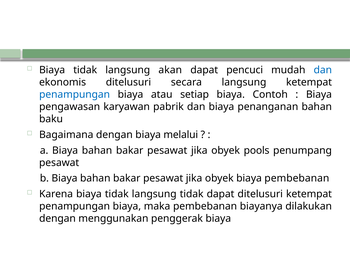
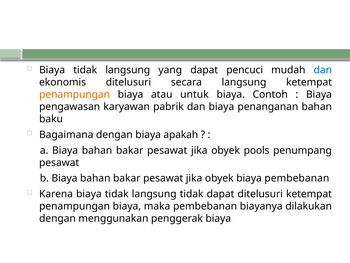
akan: akan -> yang (170, 70)
penampungan colour: blue -> orange (75, 94)
setiap: setiap -> untuk (194, 94)
melalui: melalui -> apakah (181, 134)
